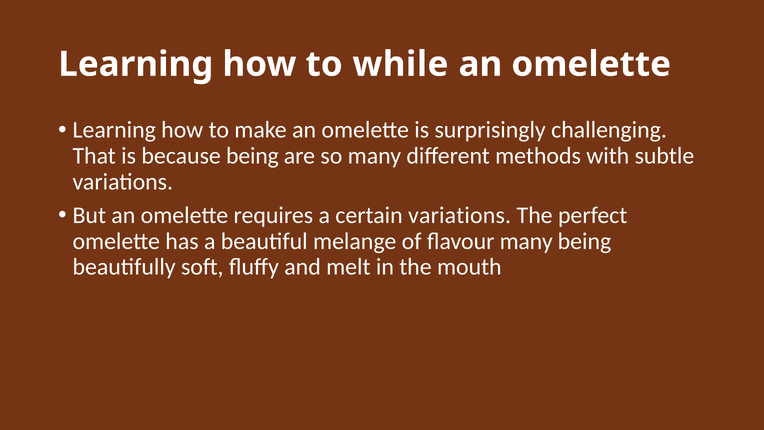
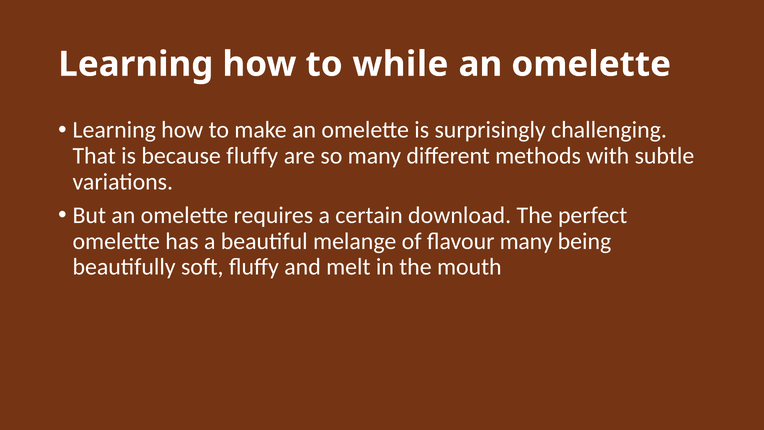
because being: being -> fluffy (252, 156)
certain variations: variations -> download (460, 215)
